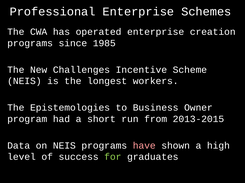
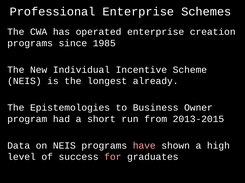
Challenges: Challenges -> Individual (81, 70)
workers: workers -> already (156, 81)
for colour: light green -> pink (113, 158)
